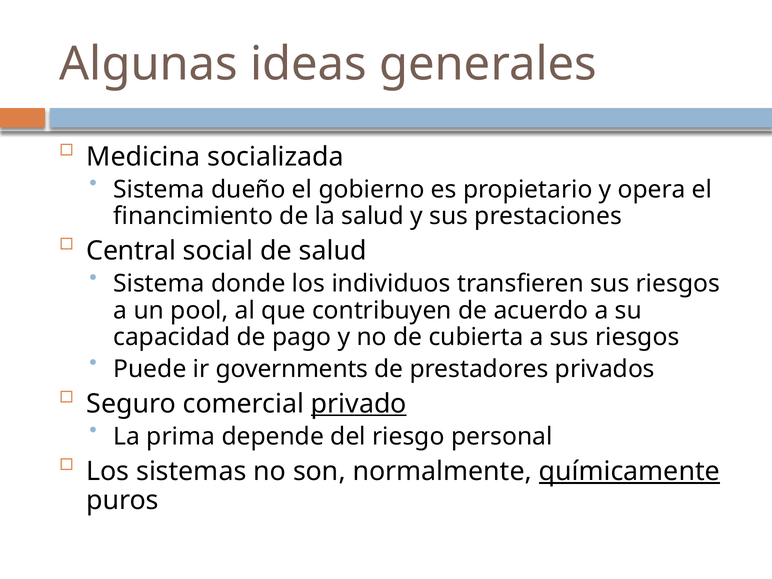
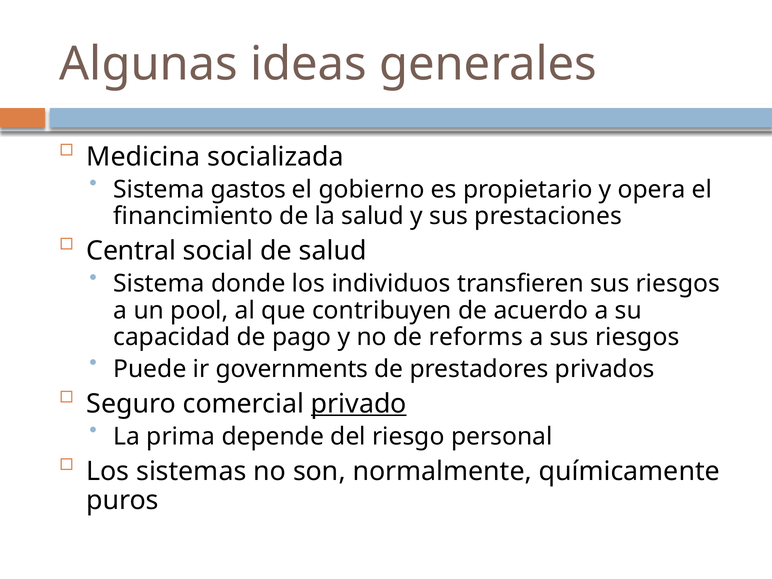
dueño: dueño -> gastos (248, 190)
cubierta: cubierta -> reforms (476, 337)
químicamente underline: present -> none (629, 471)
